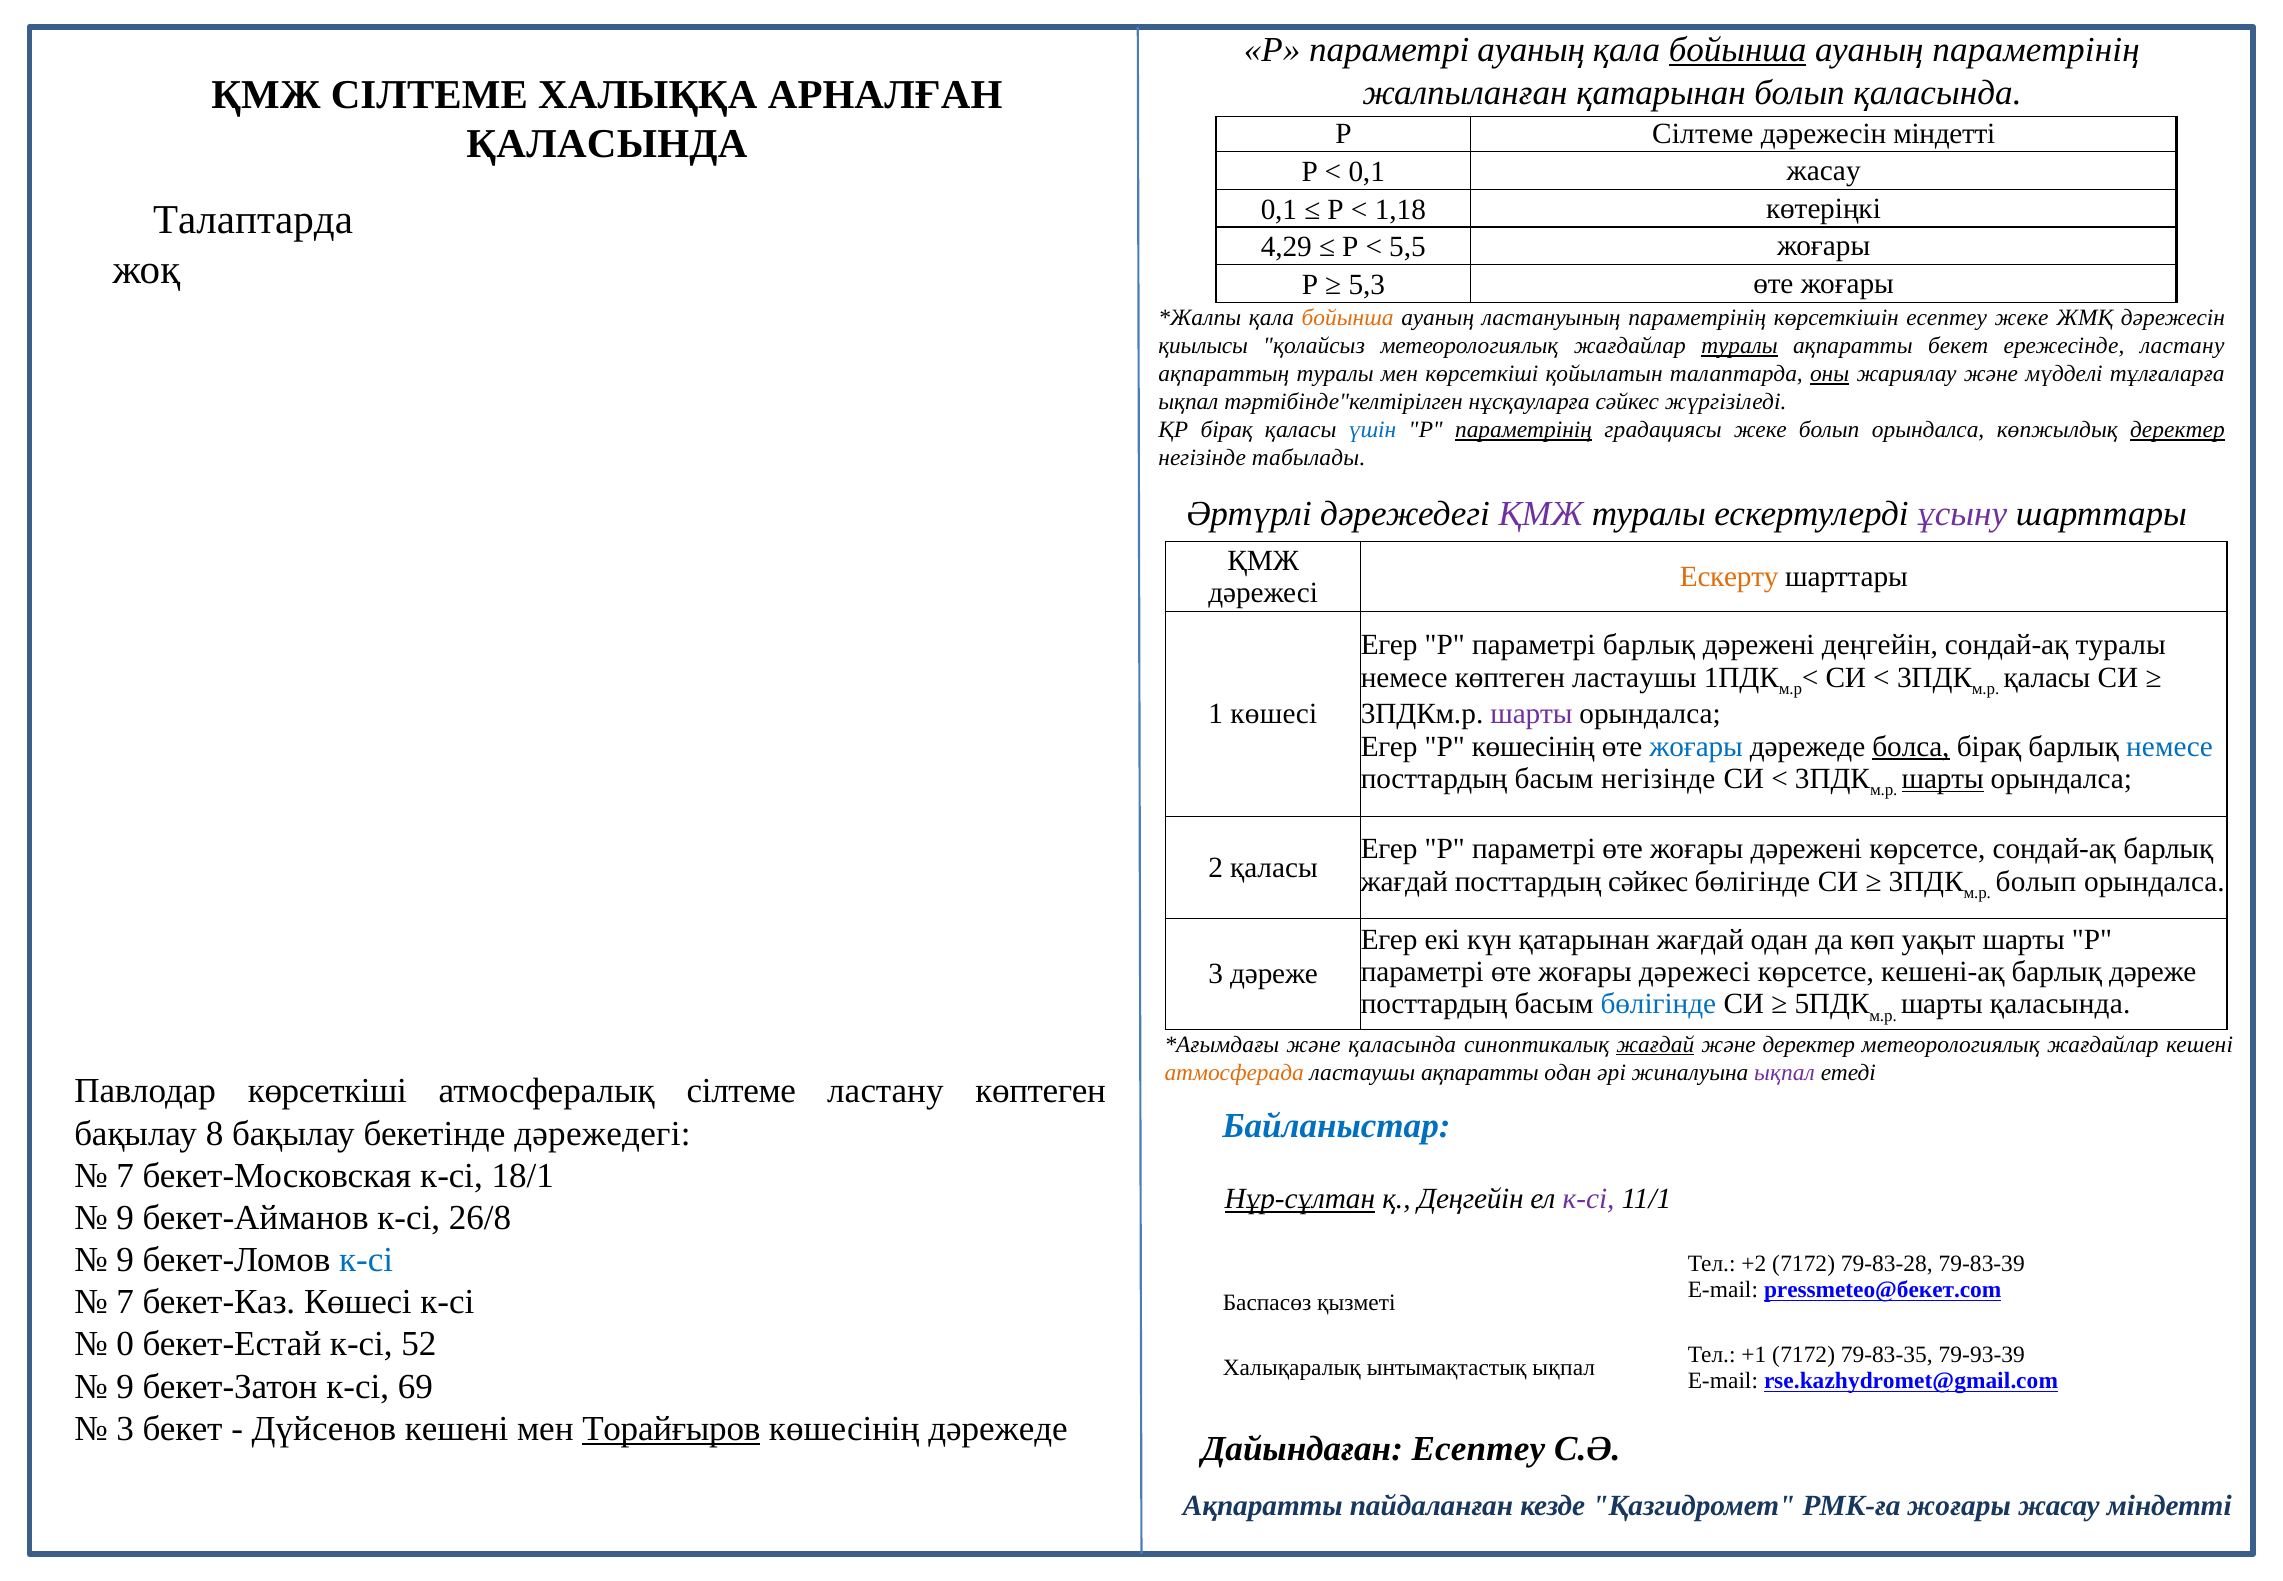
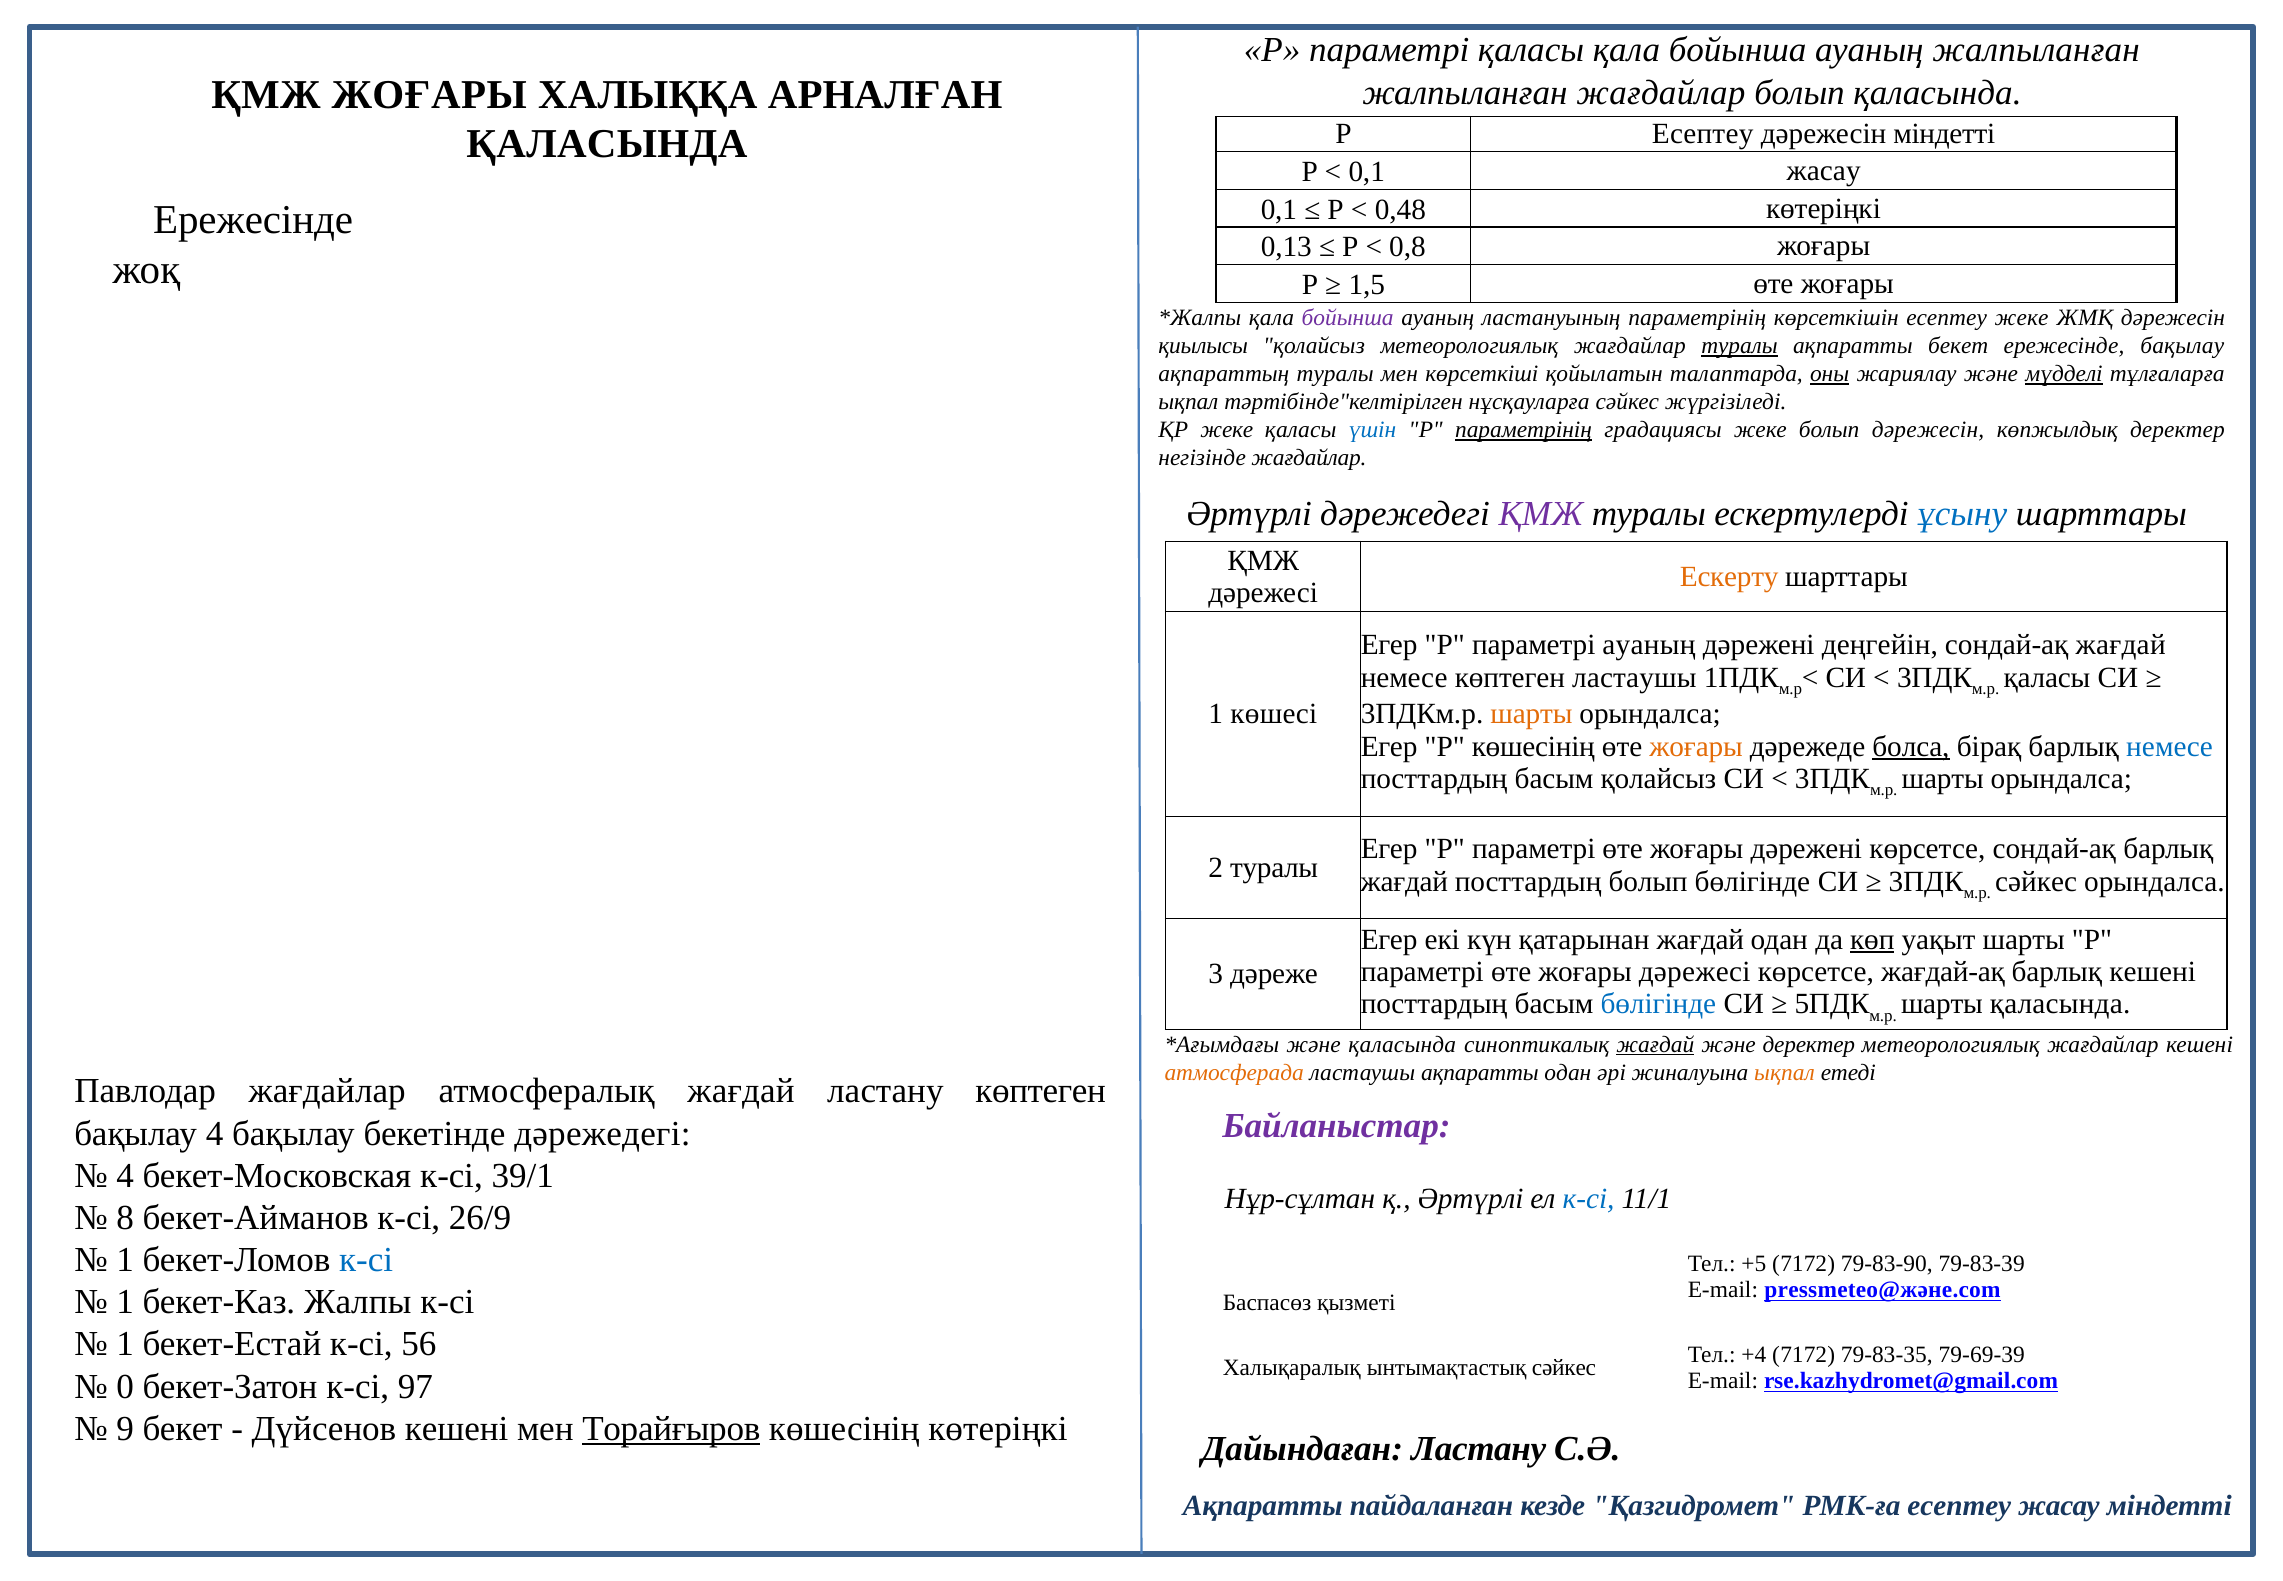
параметрі ауаның: ауаның -> қаласы (1531, 50)
бойынша underline: present -> none (1738, 50)
ауаның параметрінің: параметрінің -> жалпыланған (2036, 50)
ҚМЖ СІЛТЕМЕ: СІЛТЕМЕ -> ЖОҒАРЫ (429, 94)
жалпыланған қатарынан: қатарынан -> жағдайлар (1661, 92)
Р Сілтеме: Сілтеме -> Есептеу (1703, 134)
1,18: 1,18 -> 0,48 (1400, 210)
Талаптарда: Талаптарда -> Ережесінде (253, 220)
4,29: 4,29 -> 0,13 (1286, 247)
5,5: 5,5 -> 0,8 (1408, 247)
5,3: 5,3 -> 1,5 (1367, 285)
бойынша colour: orange -> purple (1348, 318)
ережесінде ластану: ластану -> бақылау (2182, 346)
мүдделі underline: none -> present (2064, 374)
ҚР бірақ: бірақ -> жеке (1227, 430)
жеке болып орындалса: орындалса -> дәрежесін (1928, 430)
деректер underline: present -> none (2177, 430)
негізінде табылады: табылады -> жағдайлар (1309, 458)
ұсыну colour: purple -> blue (1962, 513)
параметрі барлық: барлық -> ауаның (1649, 645)
сондай-ақ туралы: туралы -> жағдай (2121, 645)
шарты colour: purple -> orange (1531, 714)
жоғары colour: blue -> orange (1696, 746)
басым негізінде: негізінде -> қолайсыз (1658, 779)
шарты underline: present -> none (1943, 779)
2 қаласы: қаласы -> туралы (1274, 868)
посттардың сәйкес: сәйкес -> болып (1648, 881)
болып: болып -> сәйкес (2036, 881)
көп underline: none -> present (1872, 939)
кешені-ақ: кешені-ақ -> жағдай-ақ (1943, 972)
барлық дәреже: дәреже -> кешені (2153, 972)
ықпал colour: purple -> orange (1784, 1072)
Павлодар көрсеткіші: көрсеткіші -> жағдайлар (327, 1091)
атмосфералық сілтеме: сілтеме -> жағдай (741, 1091)
Байланыстар colour: blue -> purple (1336, 1126)
бақылау 8: 8 -> 4 (215, 1133)
7: 7 -> 4 (125, 1175)
18/1: 18/1 -> 39/1 (523, 1175)
Нұр-сұлтан underline: present -> none (1300, 1199)
қ Деңгейін: Деңгейін -> Әртүрлі (1471, 1199)
к-сі colour: purple -> blue (1589, 1199)
9: 9 -> 8 (125, 1217)
26/8: 26/8 -> 26/9 (480, 1217)
9: 9 -> 1 (125, 1260)
+2: +2 -> +5 (1754, 1263)
79-83-28: 79-83-28 -> 79-83-90 (1887, 1263)
pressmeteo@бекет.com: pressmeteo@бекет.com -> pressmeteo@және.com (1883, 1289)
7: 7 -> 1 (125, 1302)
бекет-Каз Көшесі: Көшесі -> Жалпы (358, 1302)
0: 0 -> 1 (125, 1344)
52: 52 -> 56 (419, 1344)
+1: +1 -> +4 (1754, 1355)
79-93-39: 79-93-39 -> 79-69-39 (1982, 1355)
ынтымақтастық ықпал: ықпал -> сәйкес (1564, 1368)
9: 9 -> 0 (125, 1386)
69: 69 -> 97 (415, 1386)
3: 3 -> 9 (125, 1428)
көшесінің дәрежеде: дәрежеде -> көтеріңкі (998, 1428)
Дайындаған Есептеу: Есептеу -> Ластану (1479, 1449)
РМК-ға жоғары: жоғары -> есептеу (1959, 1505)
